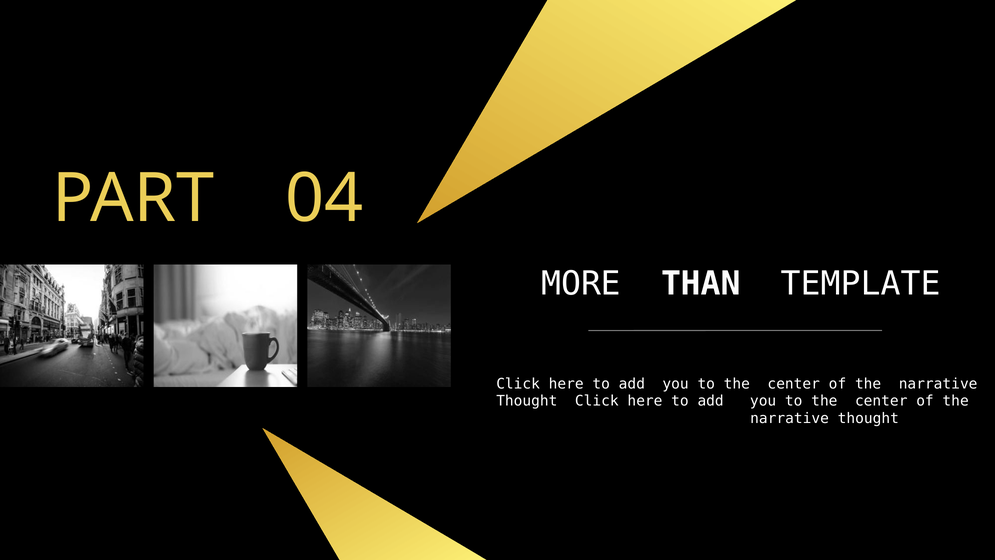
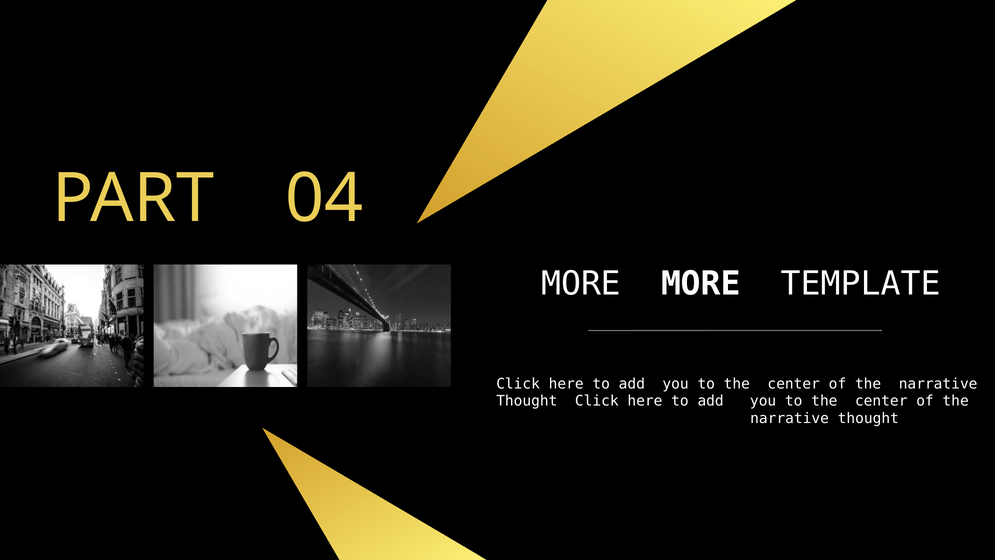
MORE THAN: THAN -> MORE (701, 284)
